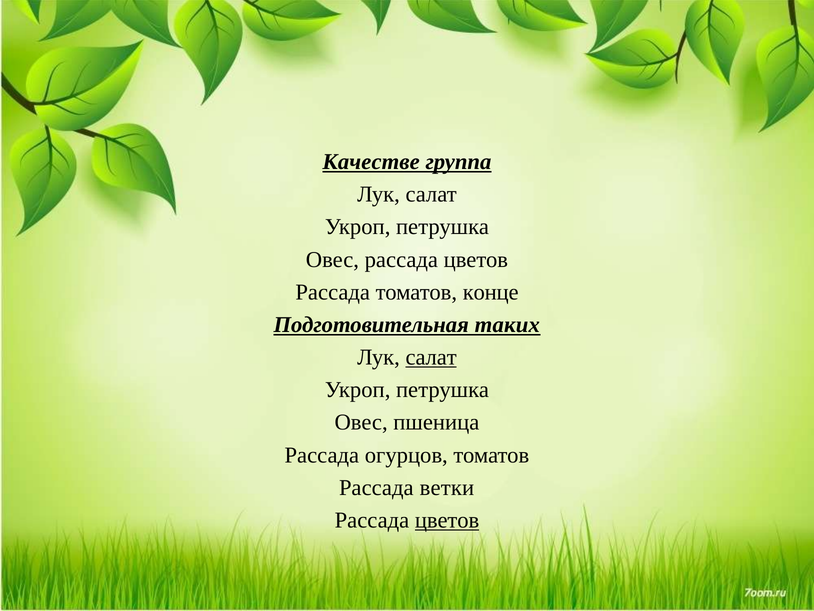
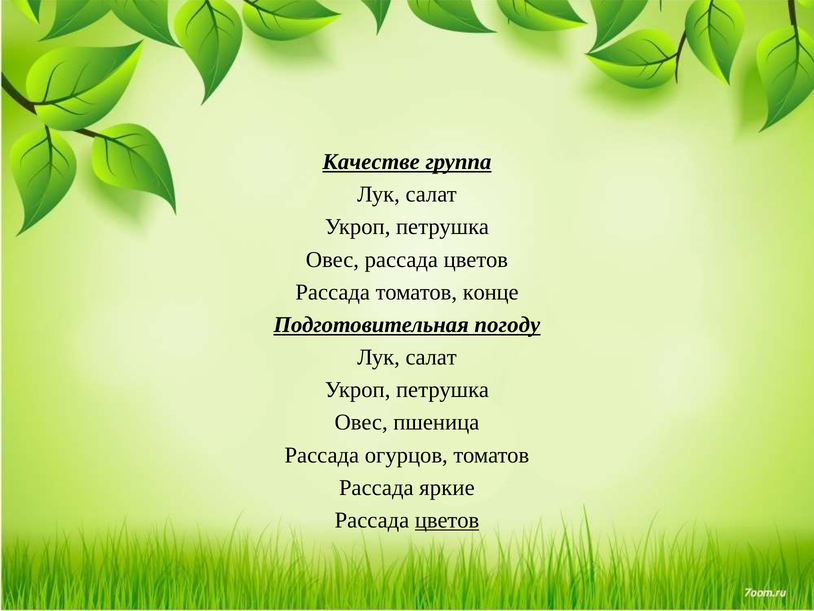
таких: таких -> погоду (507, 324)
салат underline: present -> none (431, 357)
ветки: ветки -> яркие (447, 487)
